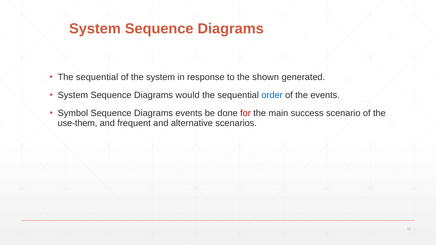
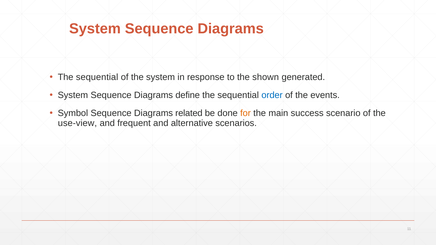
would: would -> define (188, 95)
Diagrams events: events -> related (189, 113)
for colour: red -> orange (246, 113)
use-them: use-them -> use-view (77, 123)
